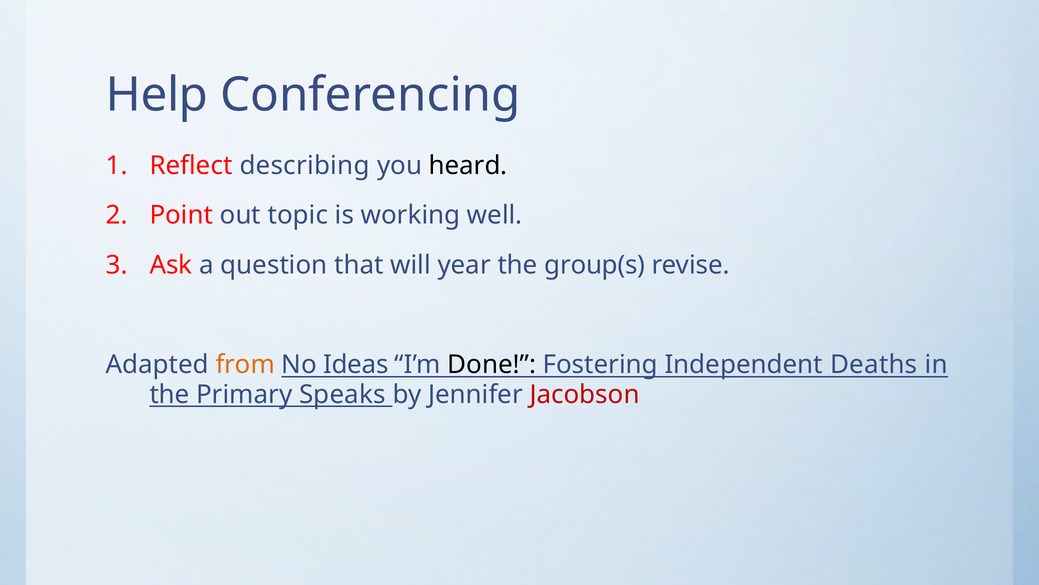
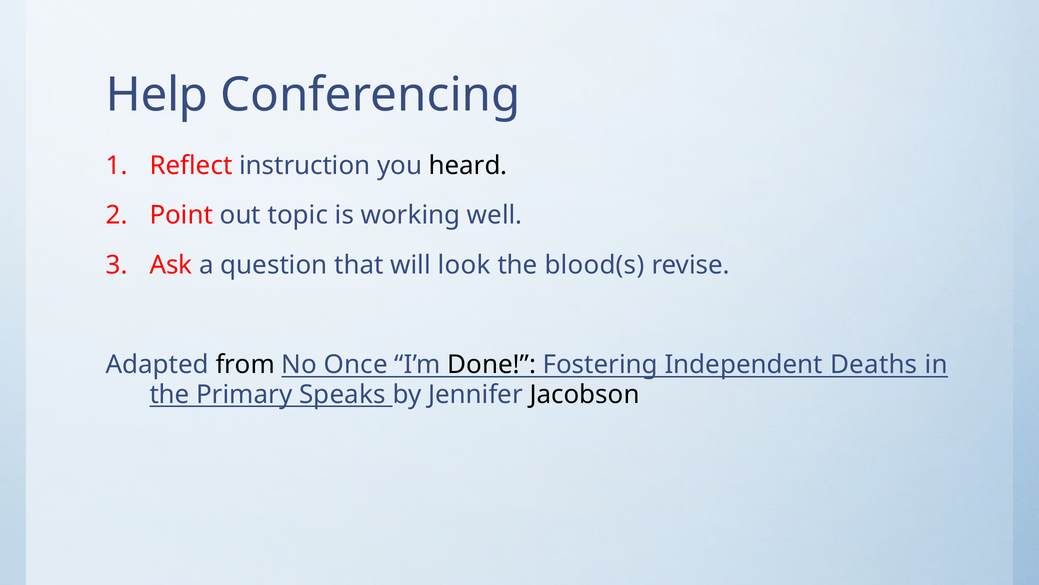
describing: describing -> instruction (305, 165)
year: year -> look (464, 265)
group(s: group(s -> blood(s (595, 265)
from colour: orange -> black (245, 365)
Ideas: Ideas -> Once (356, 365)
Jacobson colour: red -> black (585, 394)
